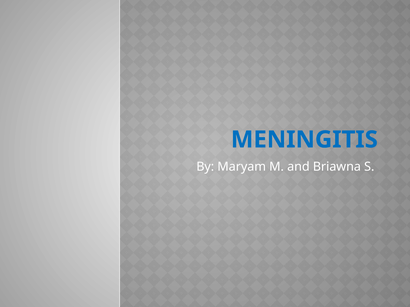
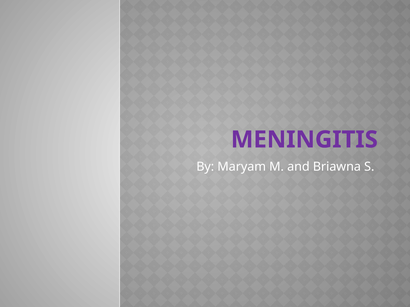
MENINGITIS colour: blue -> purple (304, 140)
